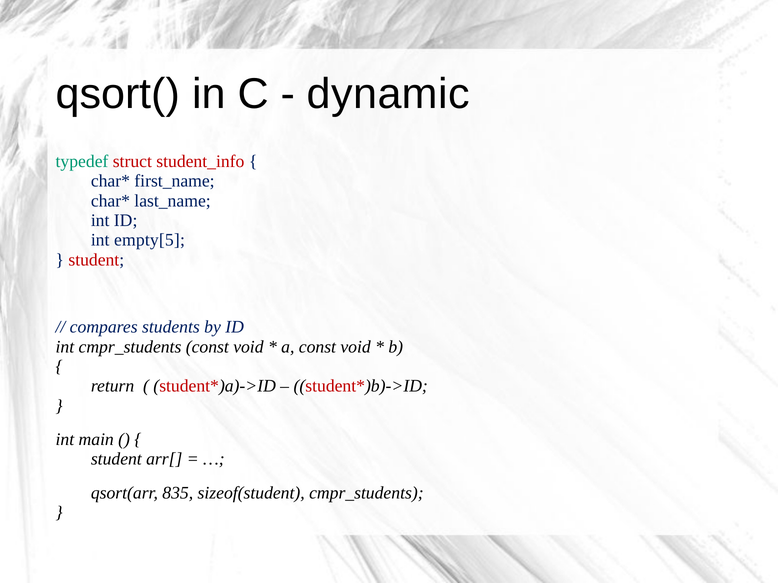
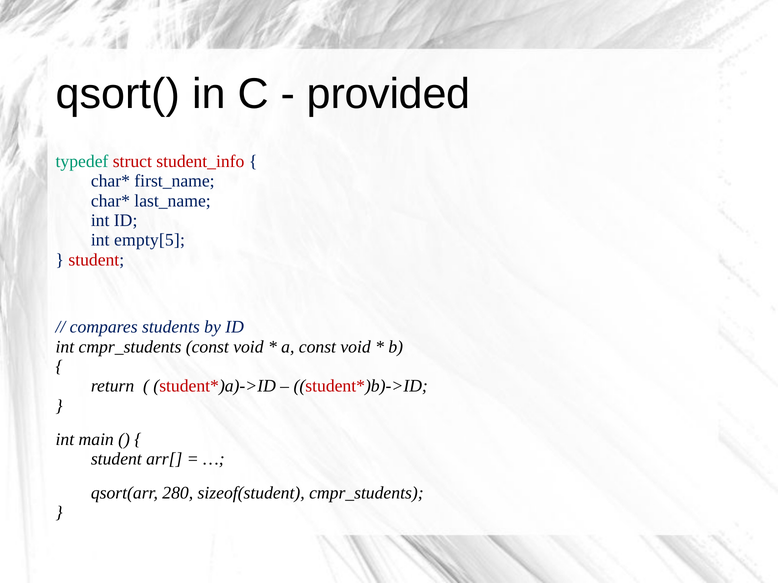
dynamic: dynamic -> provided (389, 94)
835: 835 -> 280 (178, 493)
